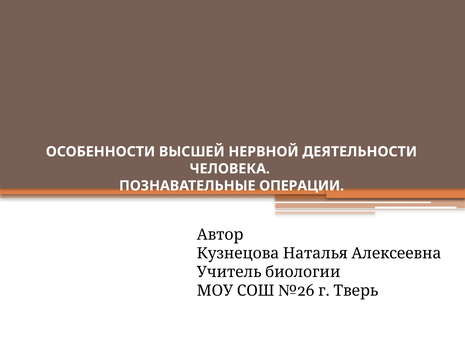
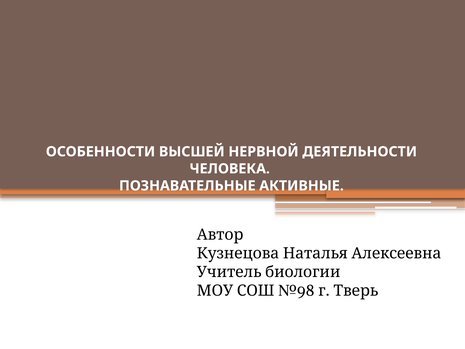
ОПЕРАЦИИ: ОПЕРАЦИИ -> АКТИВНЫЕ (302, 186)
№26: №26 -> №98 (296, 290)
